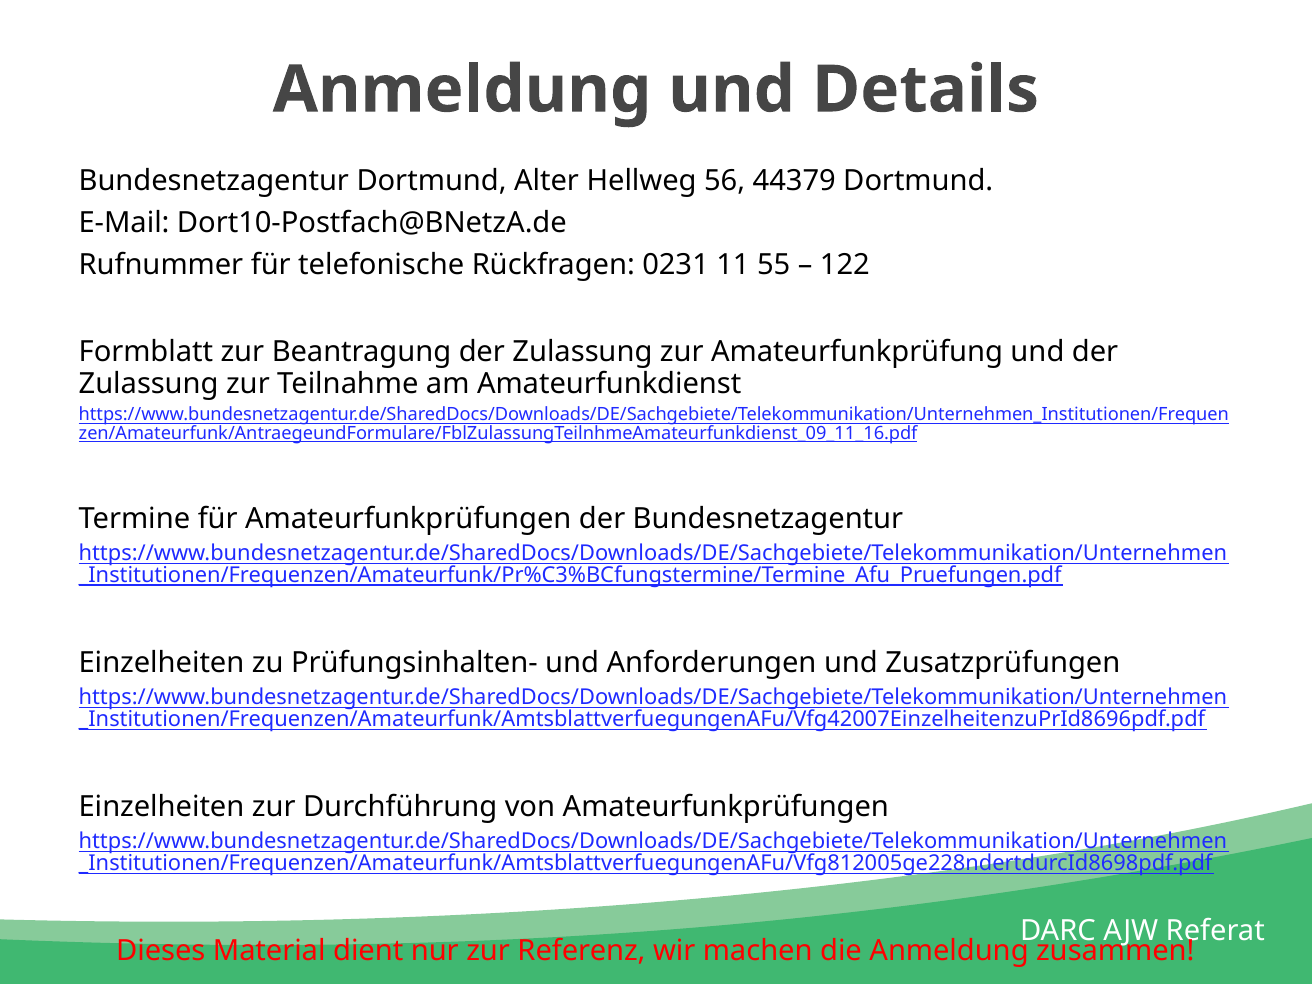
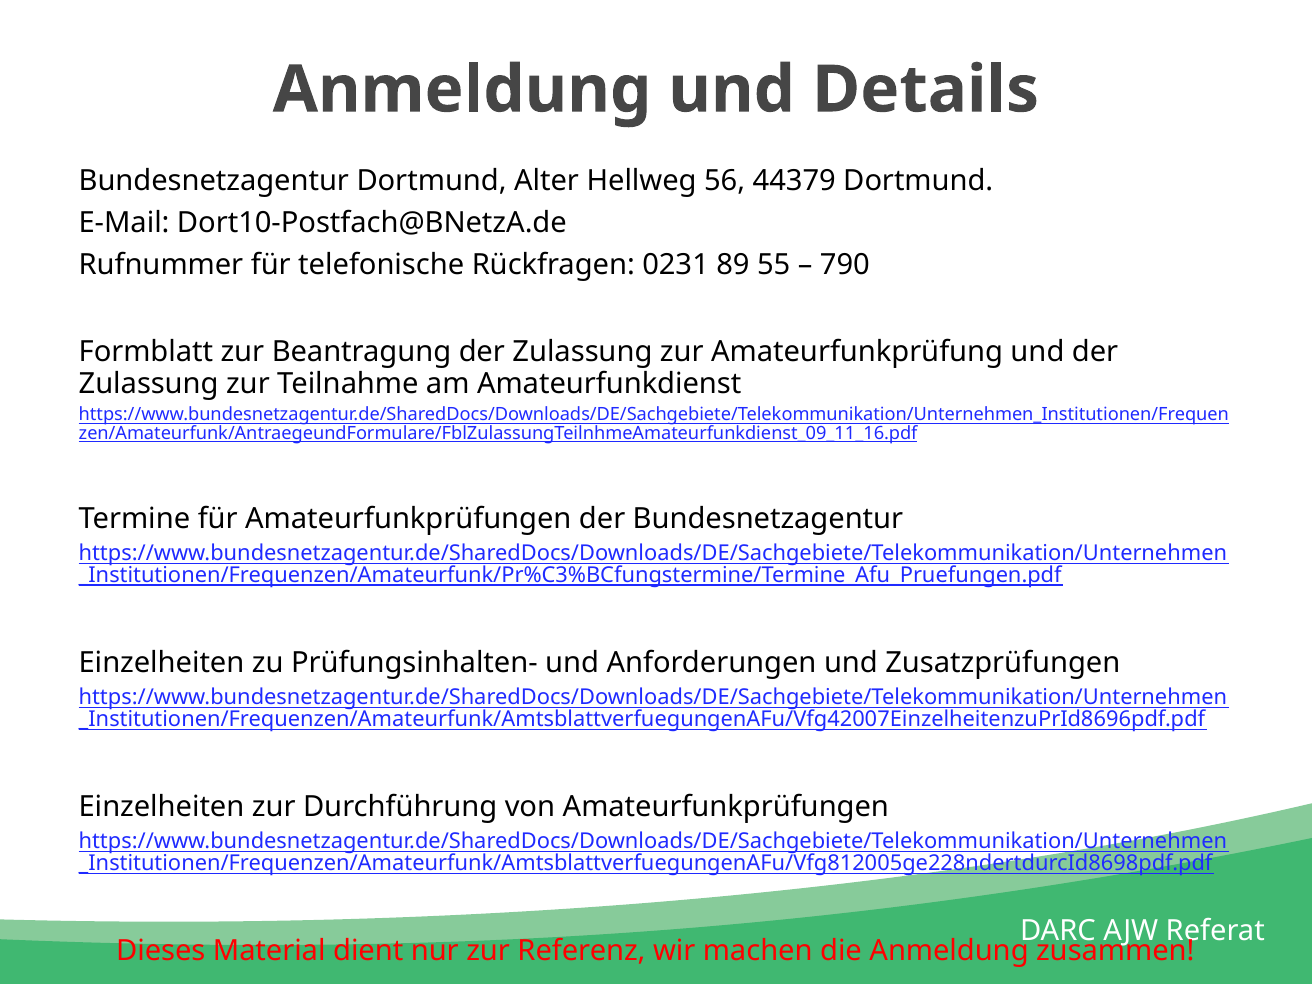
11: 11 -> 89 (733, 265)
122: 122 -> 790 (845, 265)
